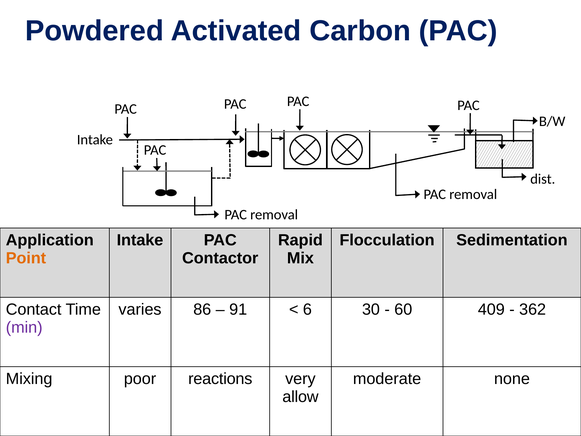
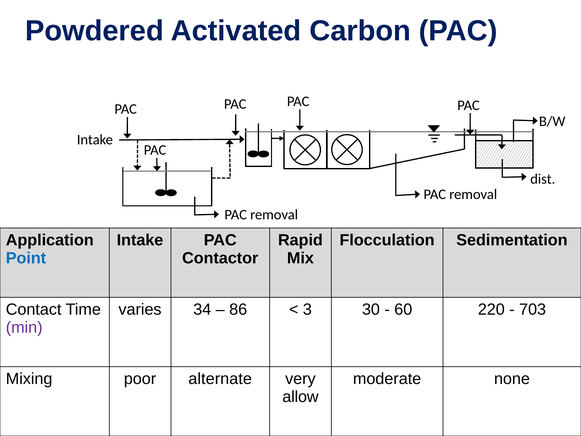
Point colour: orange -> blue (26, 258)
86: 86 -> 34 (202, 309)
91: 91 -> 86 (238, 309)
6: 6 -> 3 (307, 309)
409: 409 -> 220 (491, 309)
362: 362 -> 703 (533, 309)
reactions: reactions -> alternate (220, 379)
